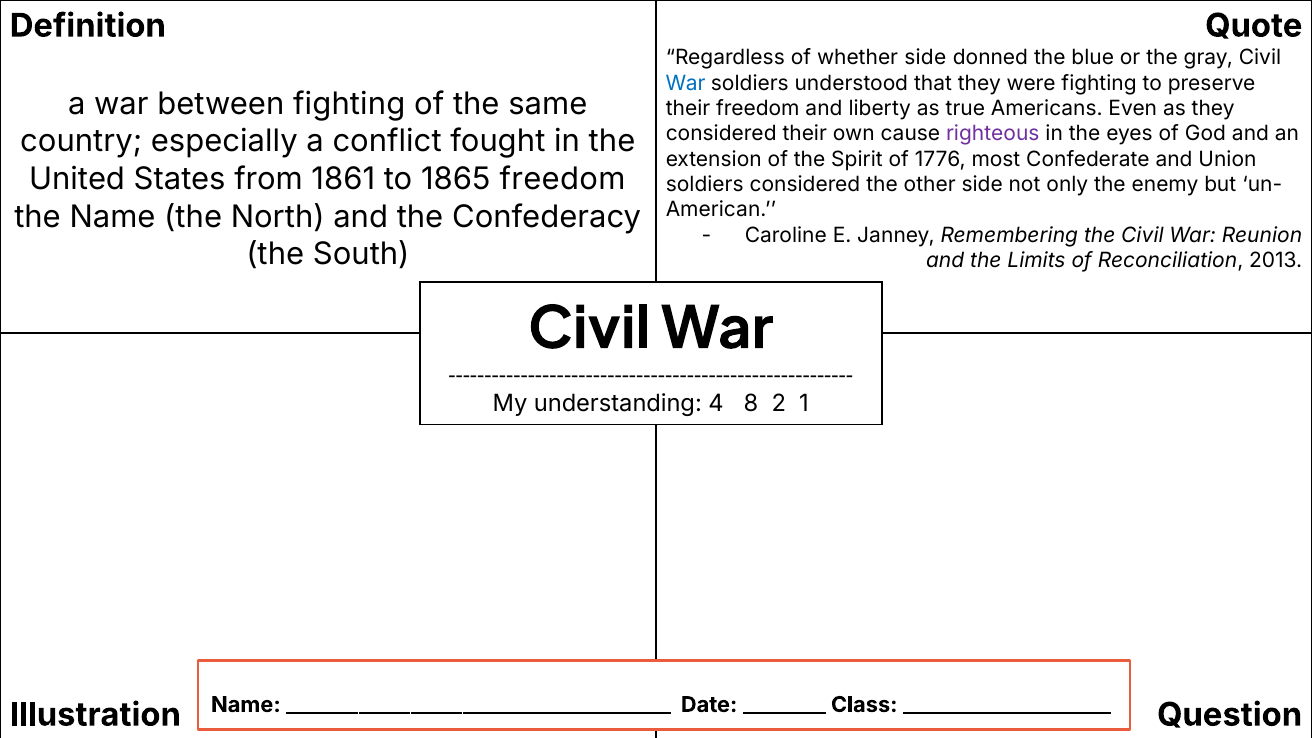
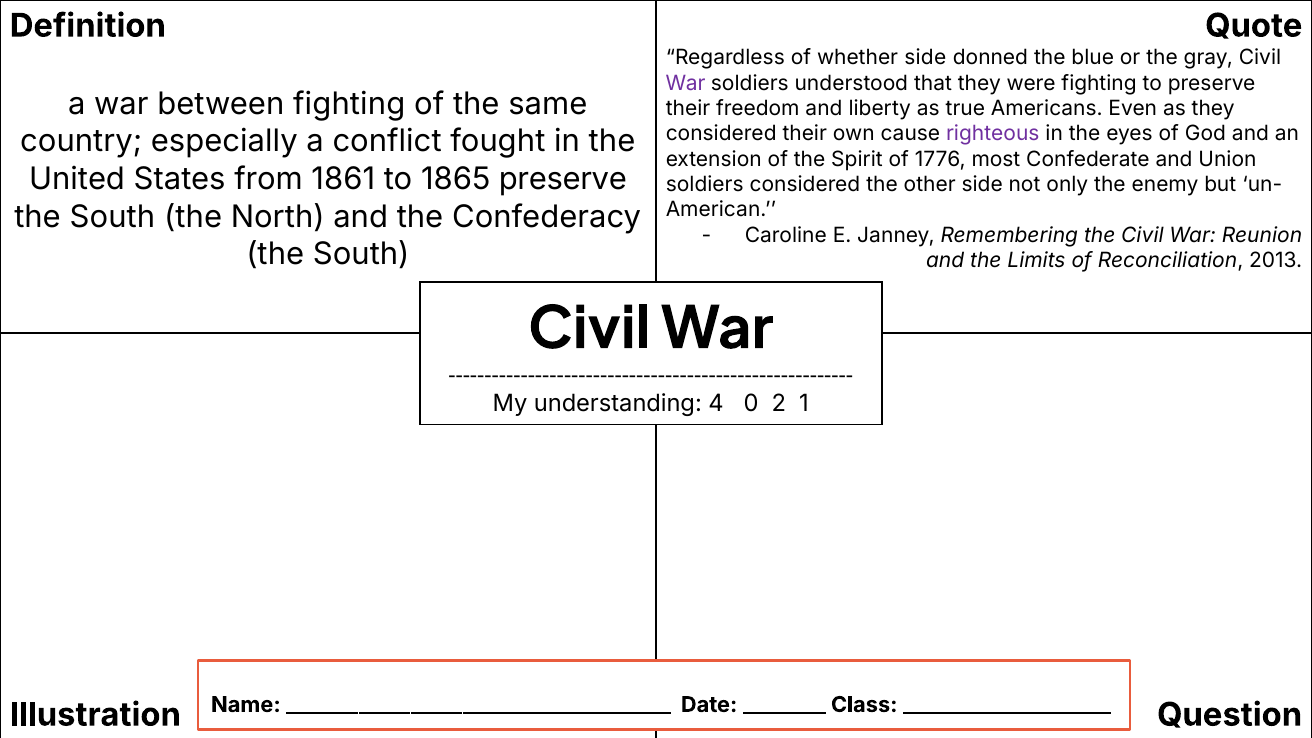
War colour: blue -> purple (685, 83)
1865 freedom: freedom -> preserve (563, 179)
Name: Name -> South (112, 217)
8: 8 -> 0 (751, 404)
